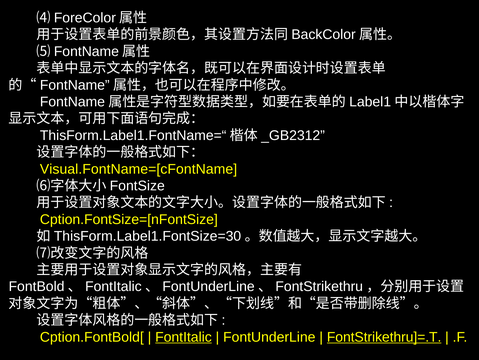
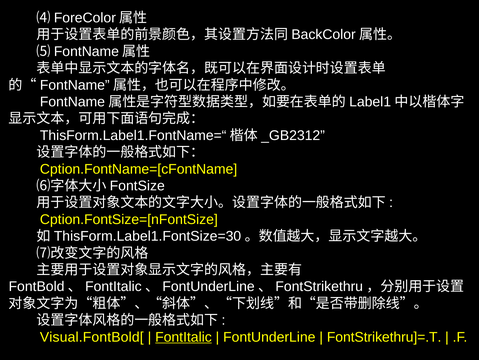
Visual.FontName=[cFontName: Visual.FontName=[cFontName -> Cption.FontName=[cFontName (139, 169)
Cption.FontBold[: Cption.FontBold[ -> Visual.FontBold[ (92, 336)
FontStrikethru]=.T underline: present -> none (384, 336)
